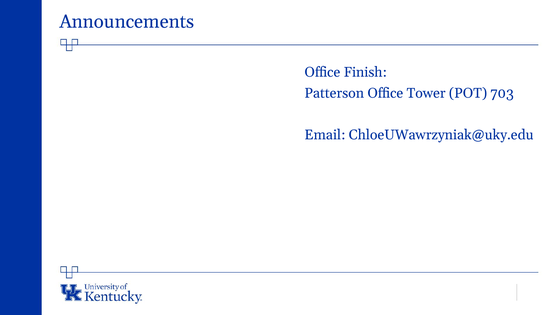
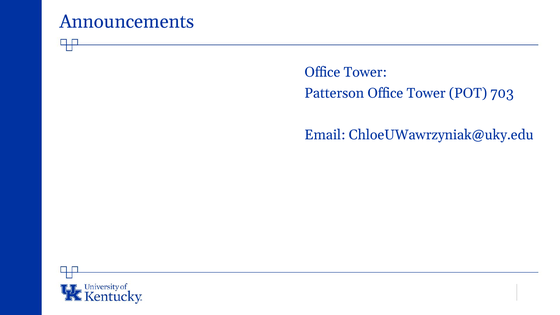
Finish: Finish -> Tower (365, 72)
